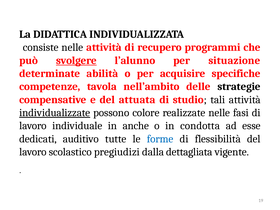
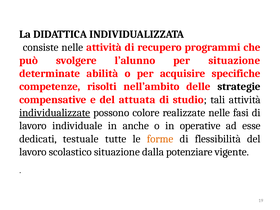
svolgere underline: present -> none (76, 60)
tavola: tavola -> risolti (102, 87)
condotta: condotta -> operative (200, 126)
auditivo: auditivo -> testuale (81, 139)
forme colour: blue -> orange (160, 139)
scolastico pregiudizi: pregiudizi -> situazione (117, 152)
dettagliata: dettagliata -> potenziare (189, 152)
